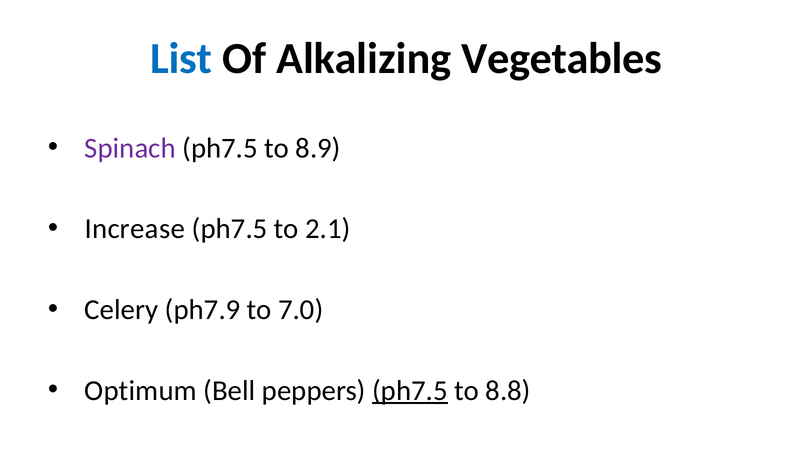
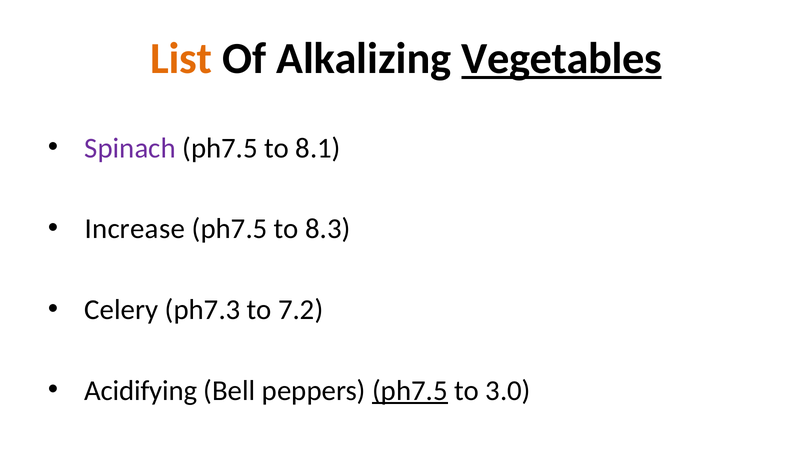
List colour: blue -> orange (181, 59)
Vegetables underline: none -> present (562, 59)
8.9: 8.9 -> 8.1 (318, 148)
2.1: 2.1 -> 8.3 (328, 229)
ph7.9: ph7.9 -> ph7.3 (203, 310)
7.0: 7.0 -> 7.2 (301, 310)
Optimum: Optimum -> Acidifying (141, 391)
8.8: 8.8 -> 3.0 (508, 391)
